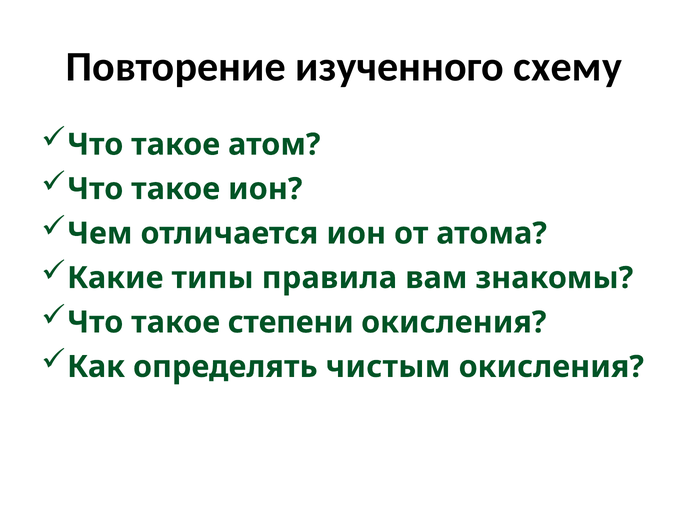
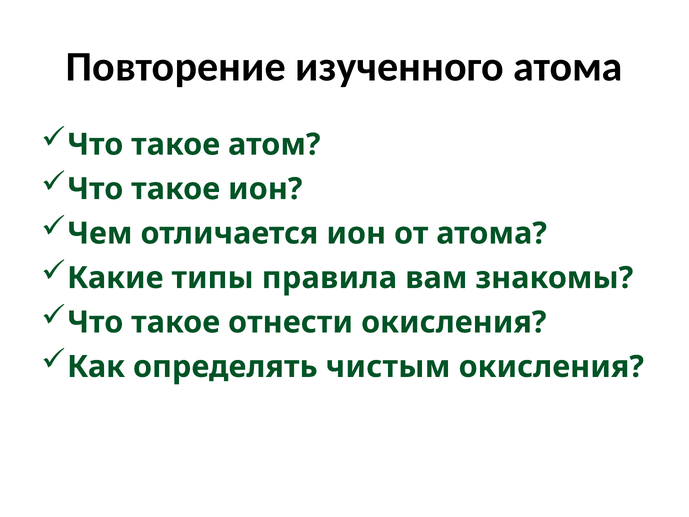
изученного схему: схему -> атома (568, 67)
степени: степени -> отнести (291, 322)
